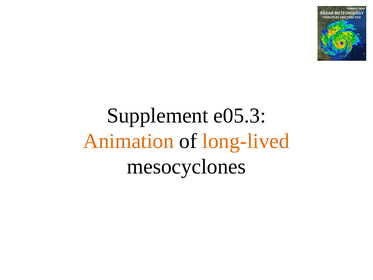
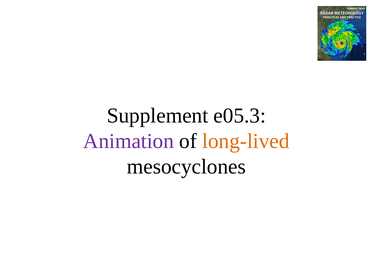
Animation colour: orange -> purple (129, 141)
